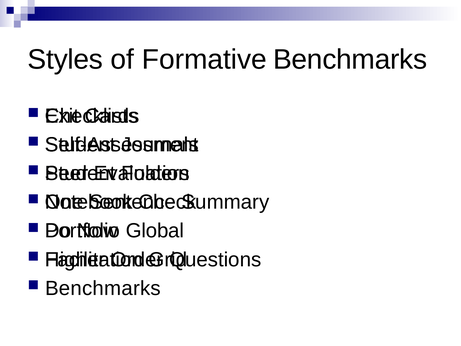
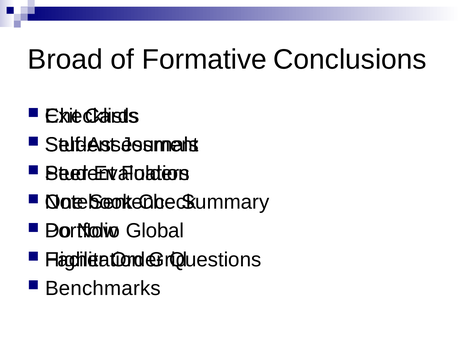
Styles: Styles -> Broad (65, 60)
Formative Benchmarks: Benchmarks -> Conclusions (350, 60)
